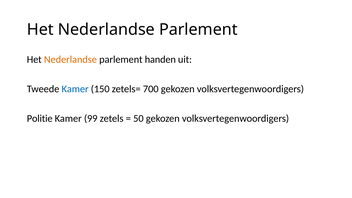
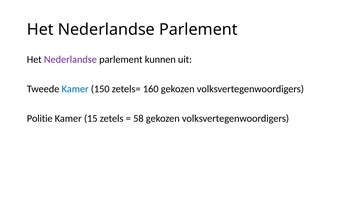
Nederlandse colour: orange -> purple (70, 60)
handen: handen -> kunnen (160, 60)
700: 700 -> 160 (151, 89)
99: 99 -> 15 (91, 119)
50: 50 -> 58 (138, 119)
